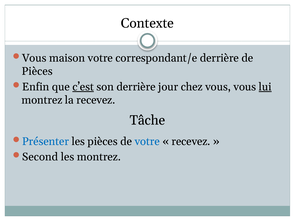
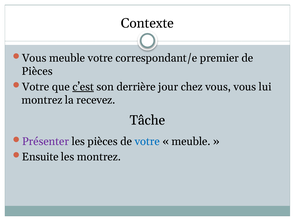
Vous maison: maison -> meuble (67, 58)
correspondant/e derrière: derrière -> premier (219, 58)
Enfin: Enfin -> Votre (36, 87)
lui underline: present -> none (265, 87)
Présenter colour: blue -> purple (46, 142)
recevez: recevez -> meuble (191, 142)
Second: Second -> Ensuite (40, 157)
